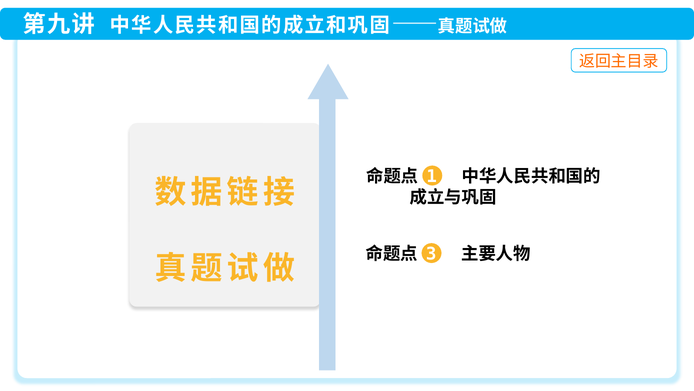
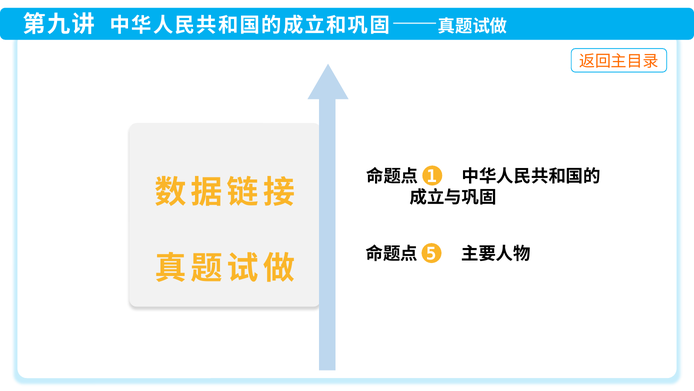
3: 3 -> 5 (431, 254)
